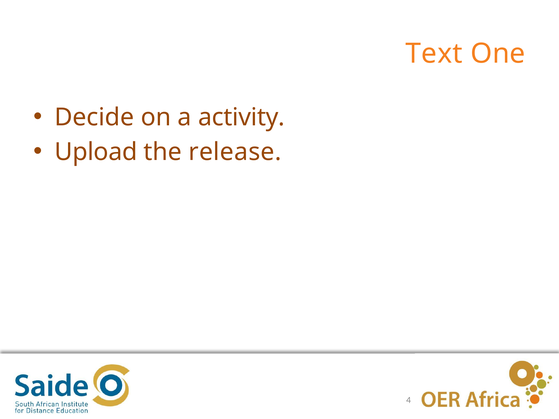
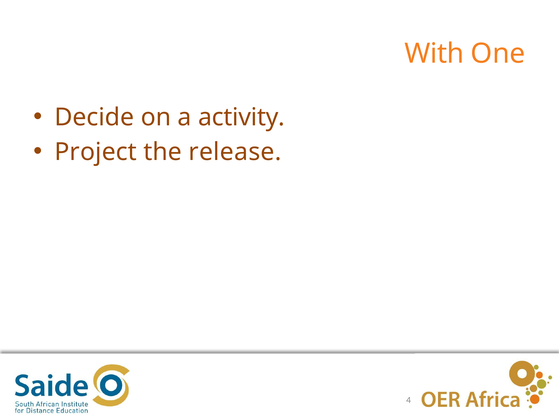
Text: Text -> With (434, 54)
Upload: Upload -> Project (96, 152)
